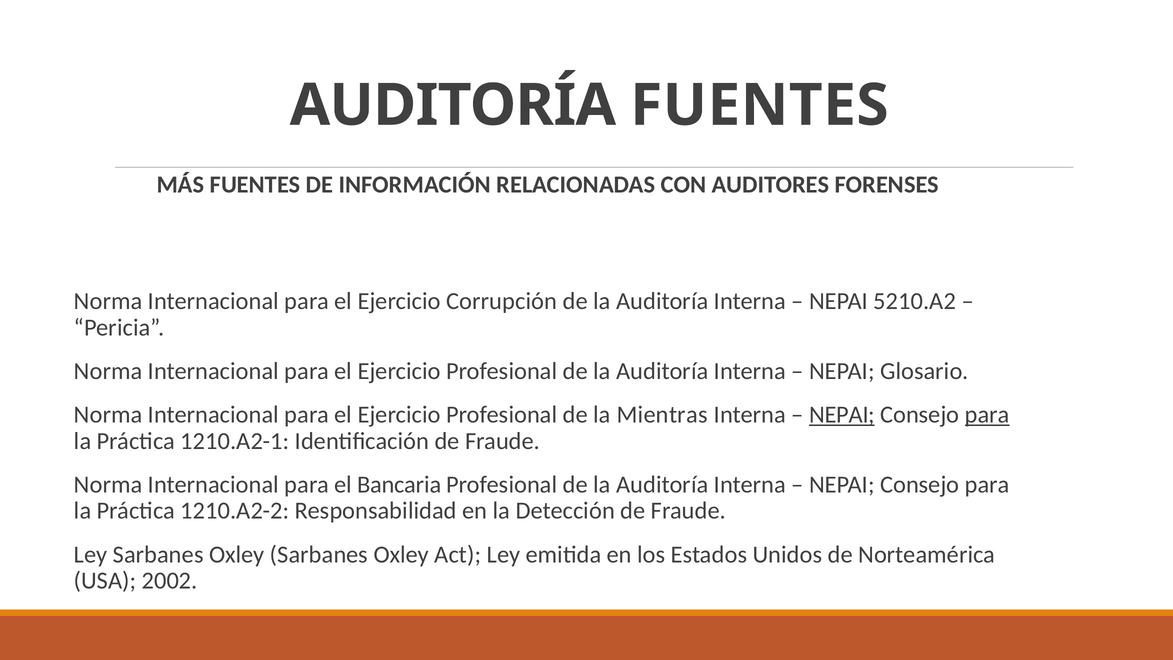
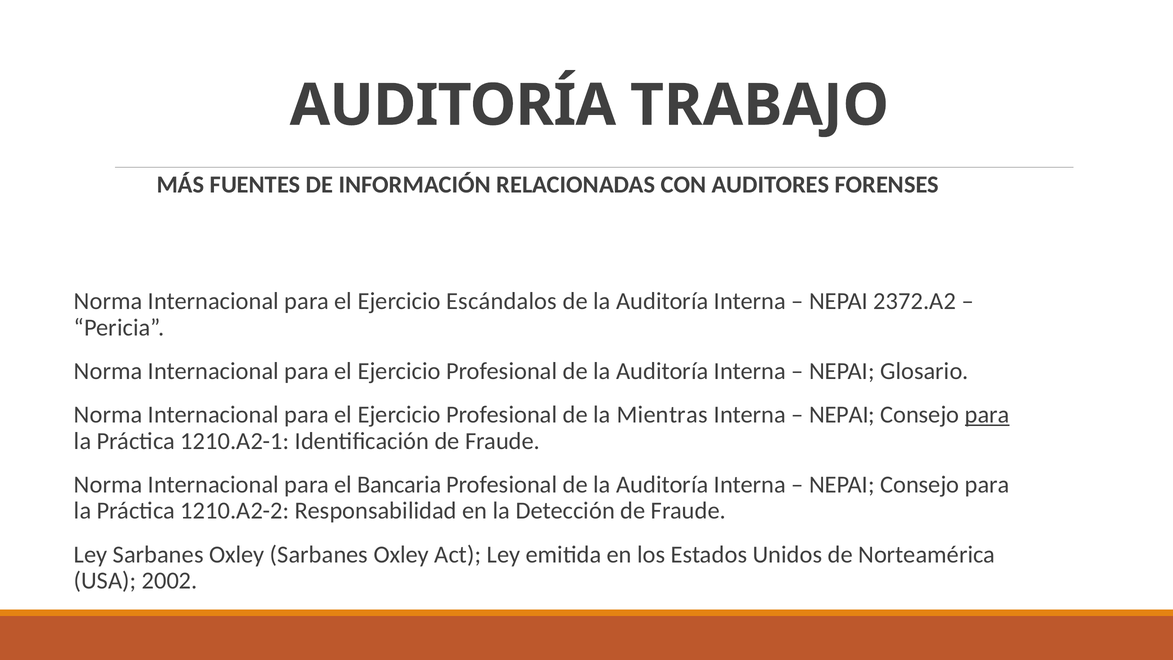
AUDITORÍA FUENTES: FUENTES -> TRABAJO (760, 105)
Corrupción: Corrupción -> Escándalos (502, 301)
5210.A2: 5210.A2 -> 2372.A2 (915, 301)
NEPAI underline: present -> none (842, 414)
